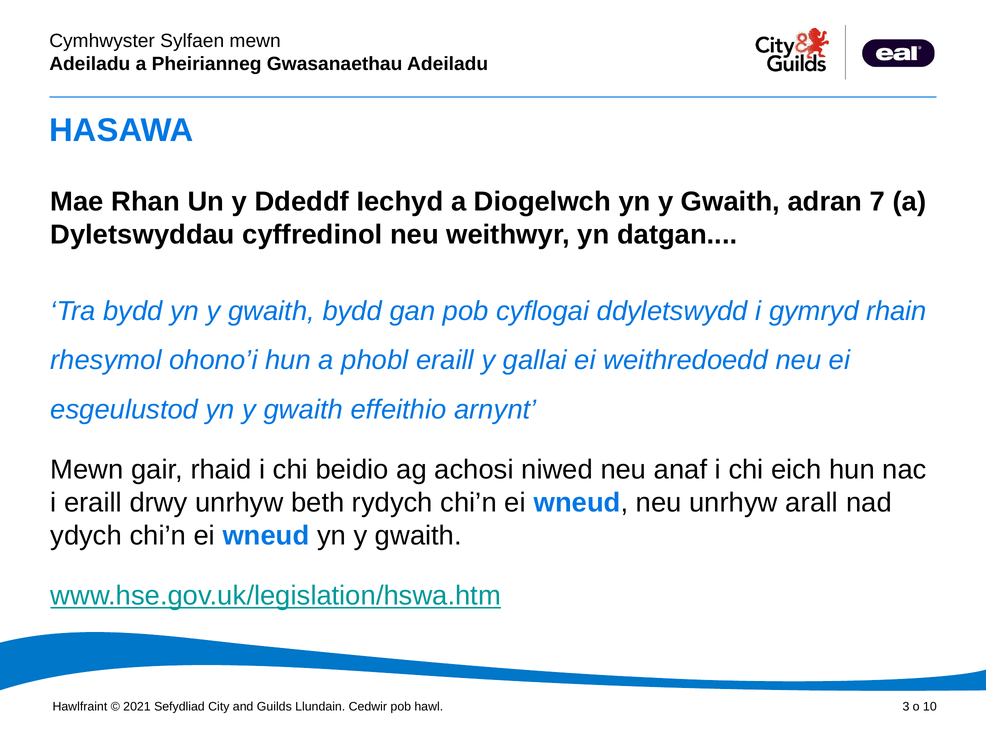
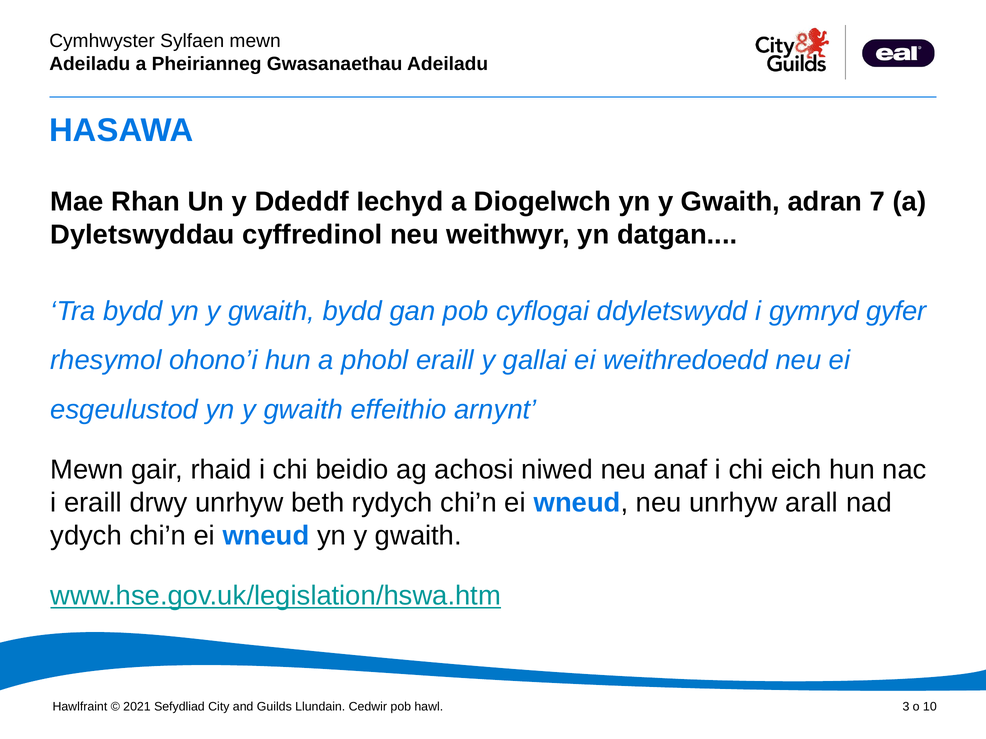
rhain: rhain -> gyfer (896, 311)
